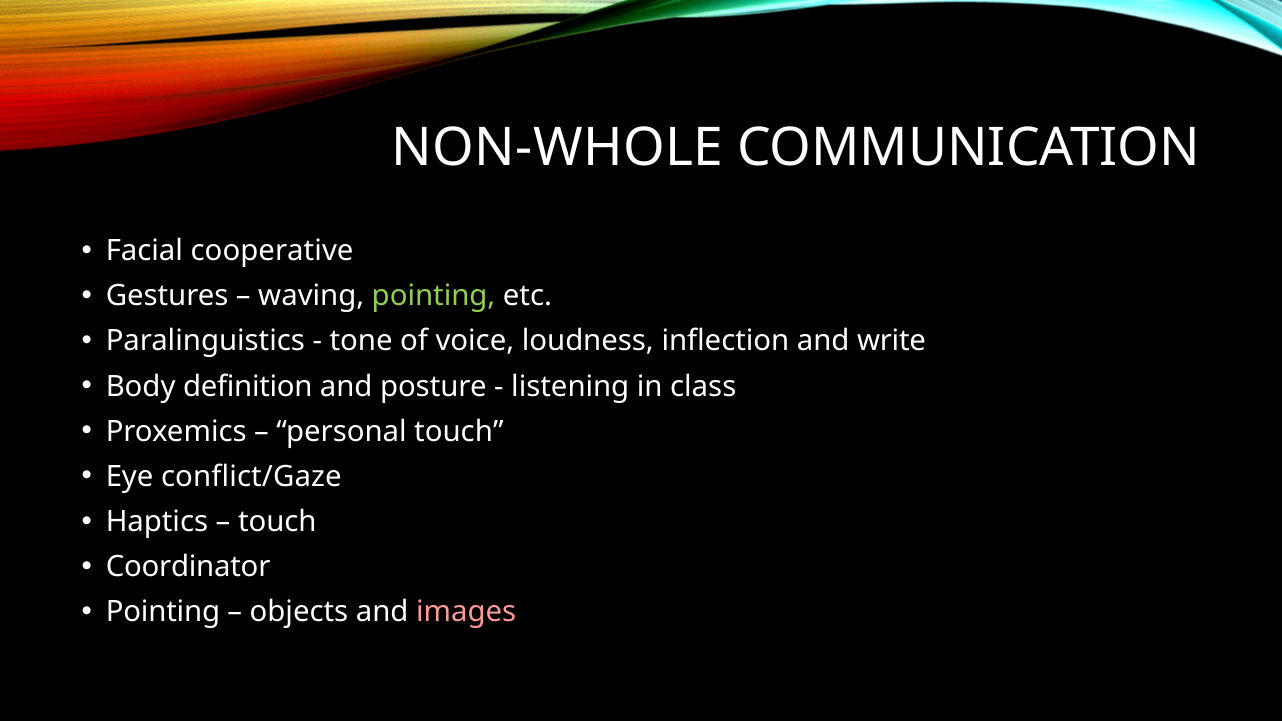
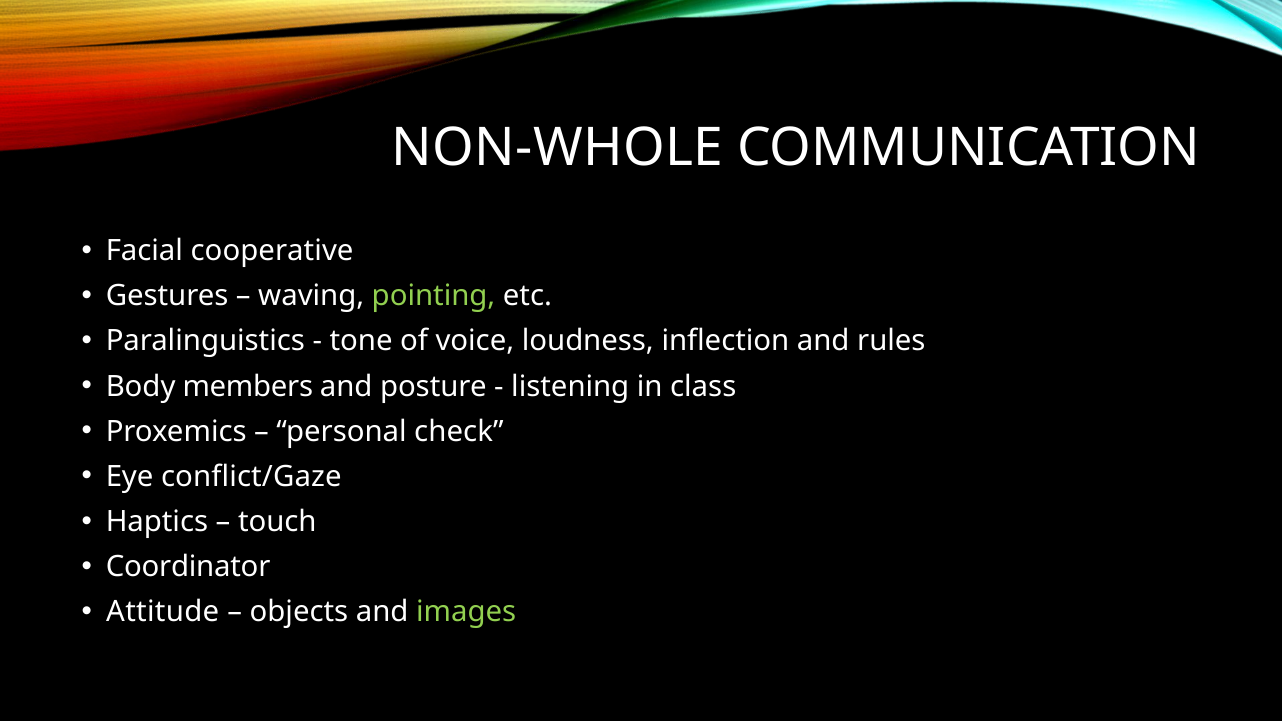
write: write -> rules (891, 341)
definition: definition -> members (248, 386)
personal touch: touch -> check (459, 431)
Pointing: Pointing -> Attitude (163, 612)
images colour: pink -> light green (466, 612)
